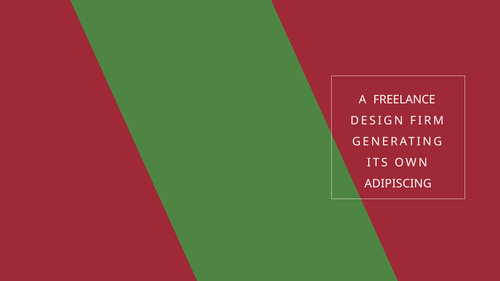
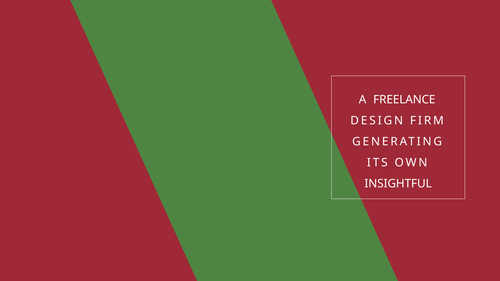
ADIPISCING: ADIPISCING -> INSIGHTFUL (398, 184)
